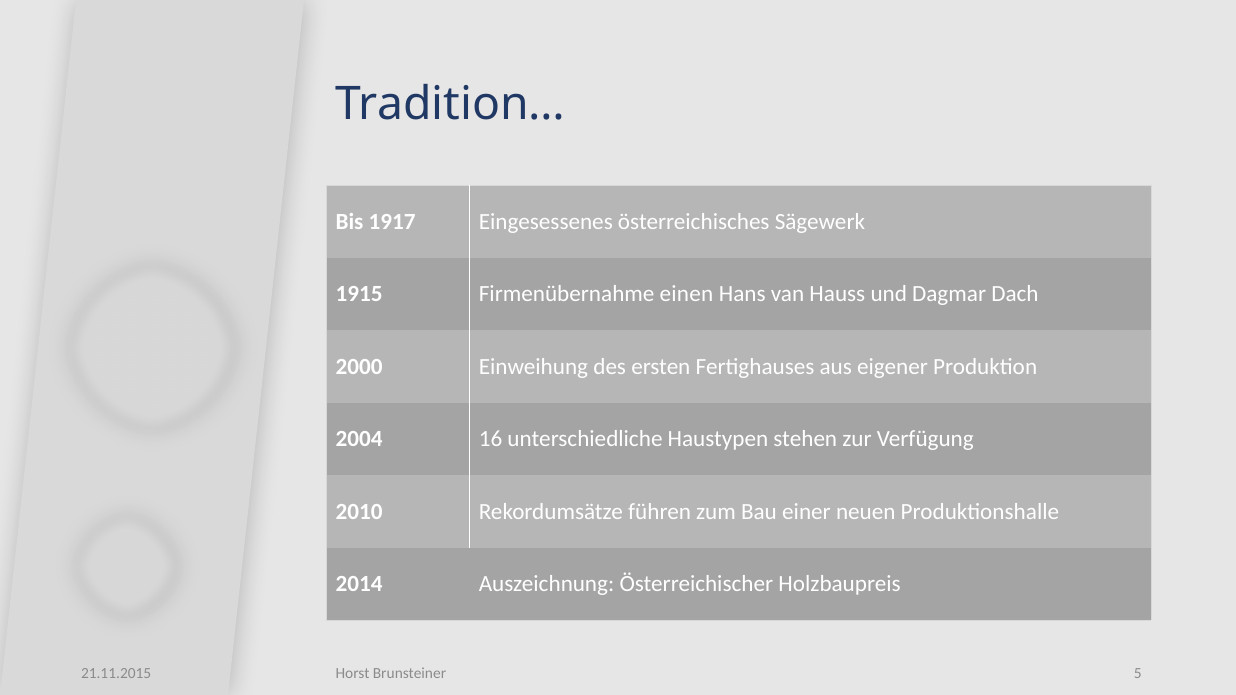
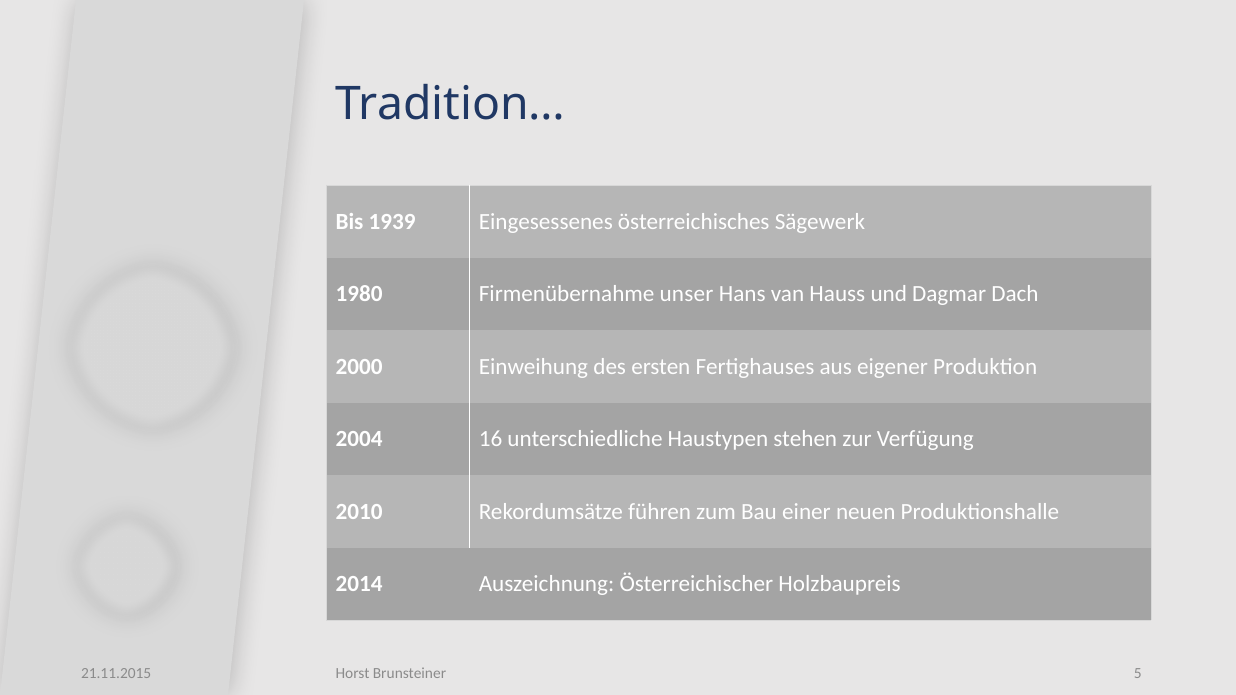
1917: 1917 -> 1939 (392, 222)
1915: 1915 -> 1980 (359, 294)
einen: einen -> unser (687, 294)
